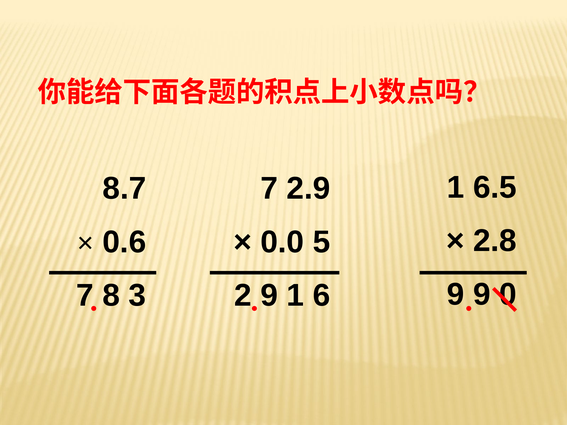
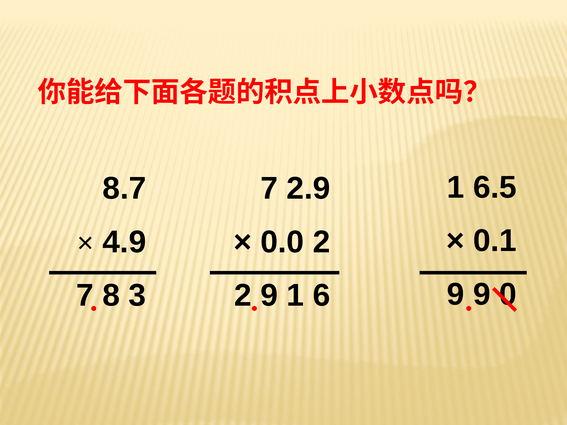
2.8: 2.8 -> 0.1 (495, 241)
0.0 5: 5 -> 2 (322, 242)
0.6: 0.6 -> 4.9 (124, 242)
